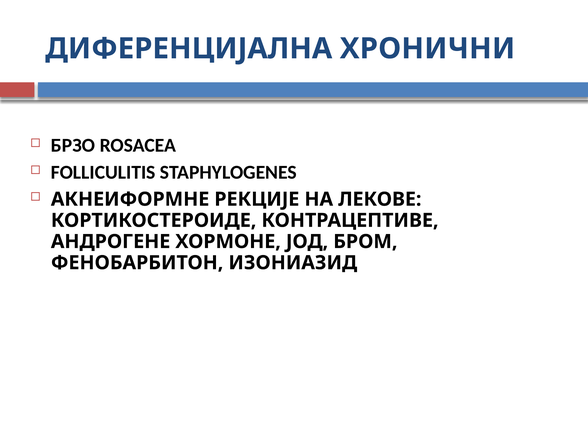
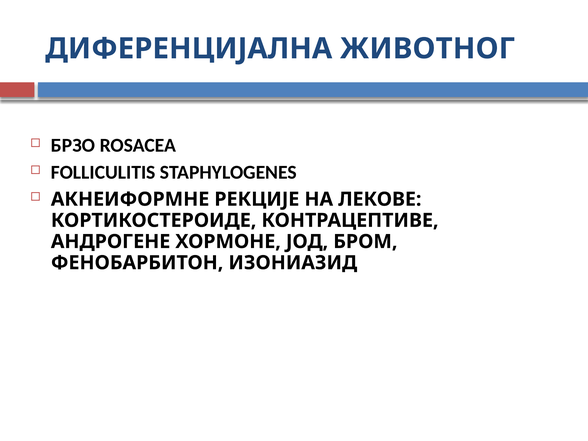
ХРОНИЧНИ: ХРОНИЧНИ -> ЖИВОТНОГ (428, 49)
